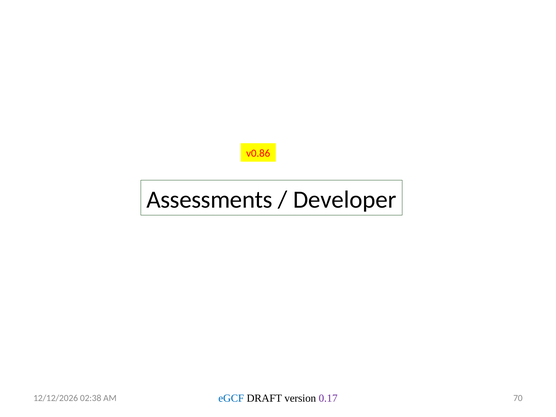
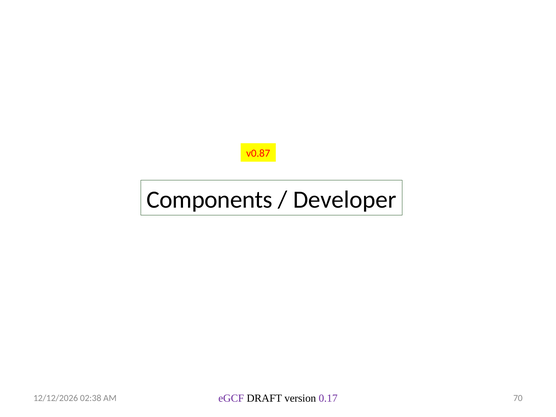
v0.86: v0.86 -> v0.87 (258, 153)
Assessments: Assessments -> Components (209, 200)
eGCF colour: blue -> purple (231, 398)
